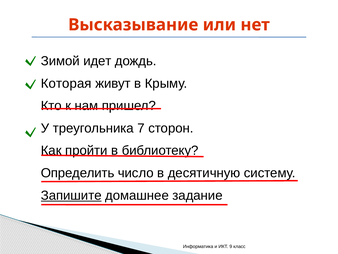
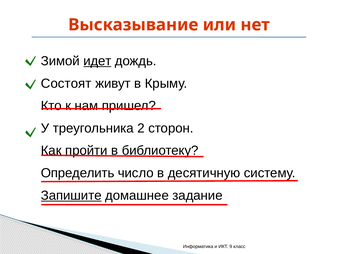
идет underline: none -> present (97, 61)
Которая: Которая -> Состоят (66, 83)
7: 7 -> 2 (141, 128)
